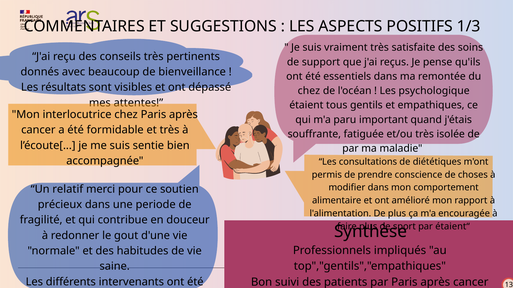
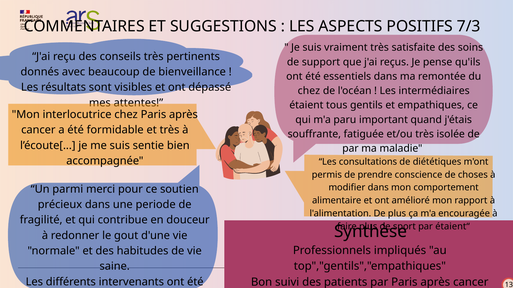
1/3: 1/3 -> 7/3 (469, 26)
psychologique: psychologique -> intermédiaires (434, 91)
relatif: relatif -> parmi (68, 189)
